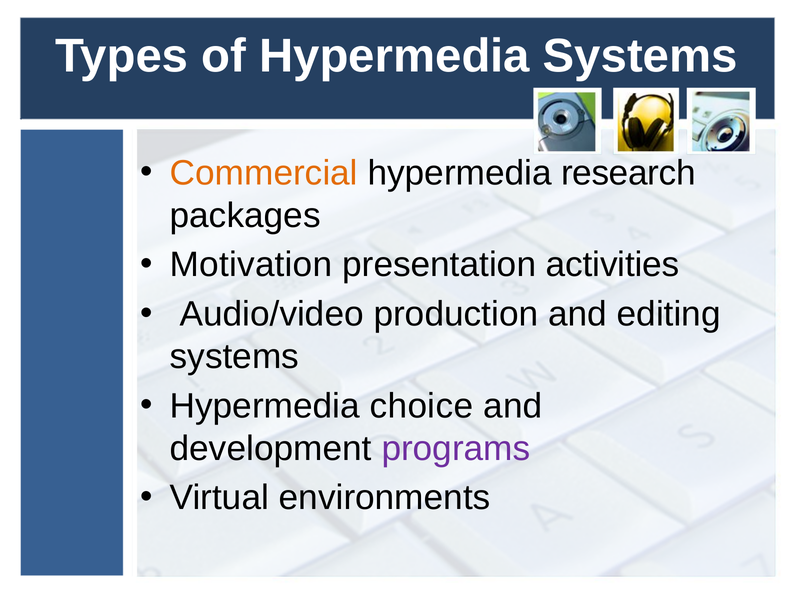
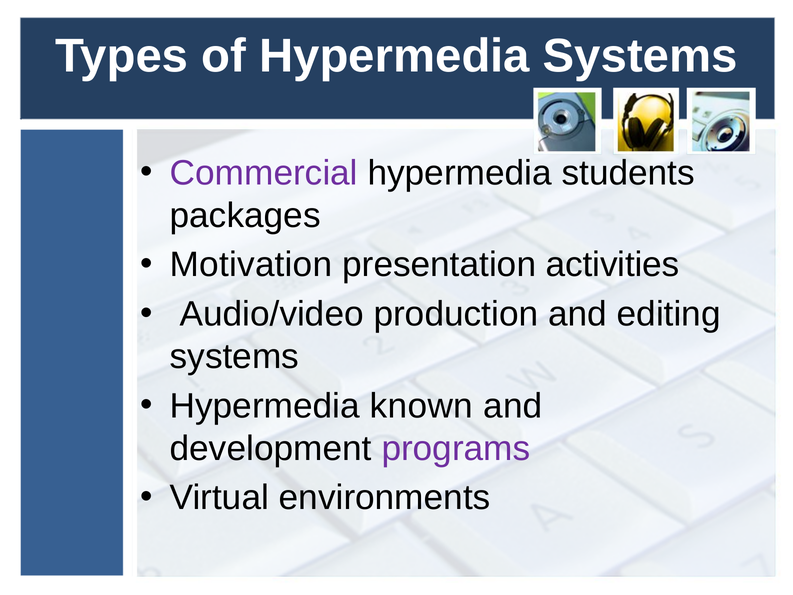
Commercial colour: orange -> purple (264, 173)
research: research -> students (628, 173)
choice: choice -> known (421, 406)
